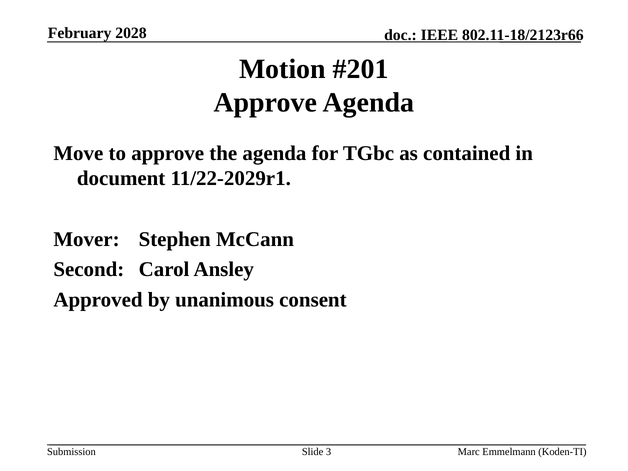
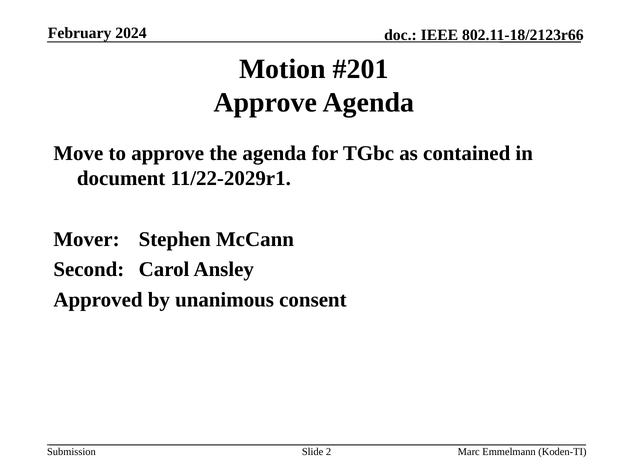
2028: 2028 -> 2024 (131, 33)
3: 3 -> 2 (329, 452)
